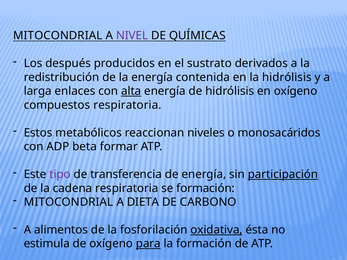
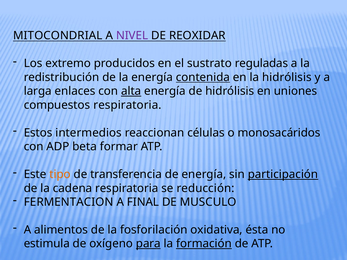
QUÍMICAS: QUÍMICAS -> REOXIDAR (197, 36)
después: después -> extremo (68, 63)
derivados: derivados -> reguladas (261, 63)
contenida underline: none -> present (203, 77)
en oxígeno: oxígeno -> uniones (295, 91)
metabólicos: metabólicos -> intermedios (89, 133)
niveles: niveles -> células (206, 133)
tipo colour: purple -> orange (60, 175)
se formación: formación -> reducción (206, 188)
MITOCONDRIAL: MITOCONDRIAL -> FERMENTACION (69, 202)
DIETA: DIETA -> FINAL (143, 202)
CARBONO: CARBONO -> MUSCULO (208, 202)
oxidativa underline: present -> none (217, 230)
formación underline: none -> present (204, 244)
